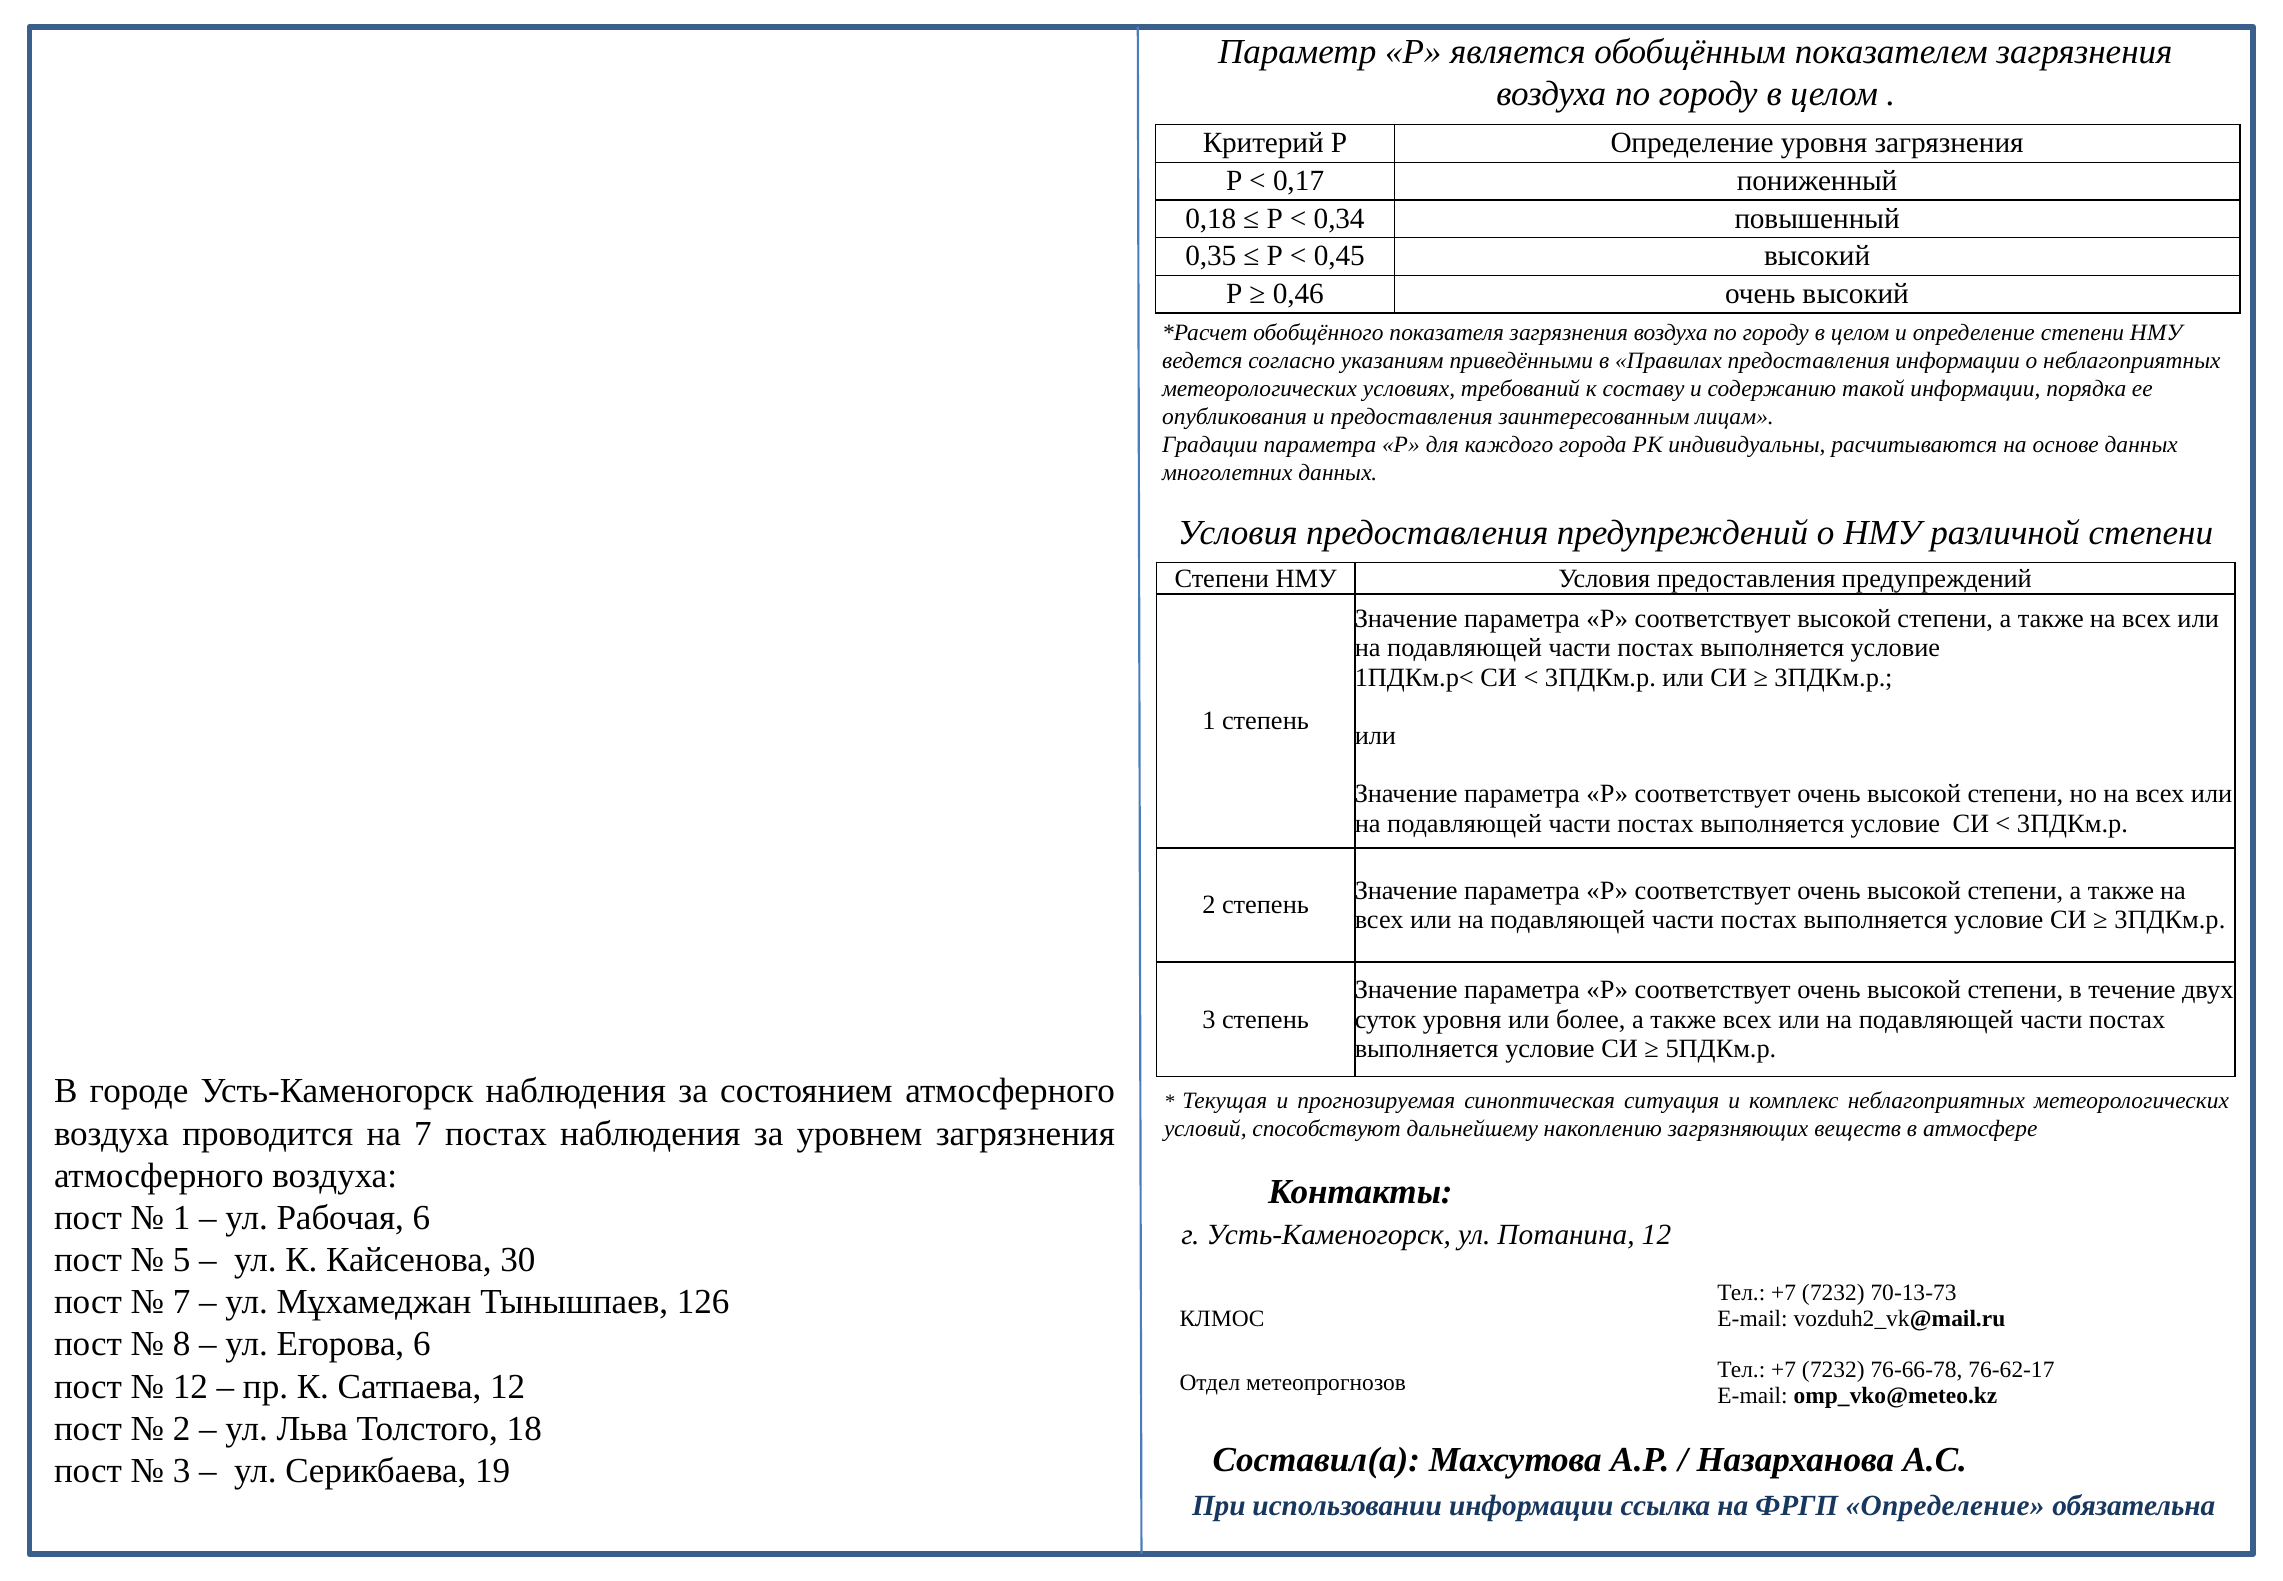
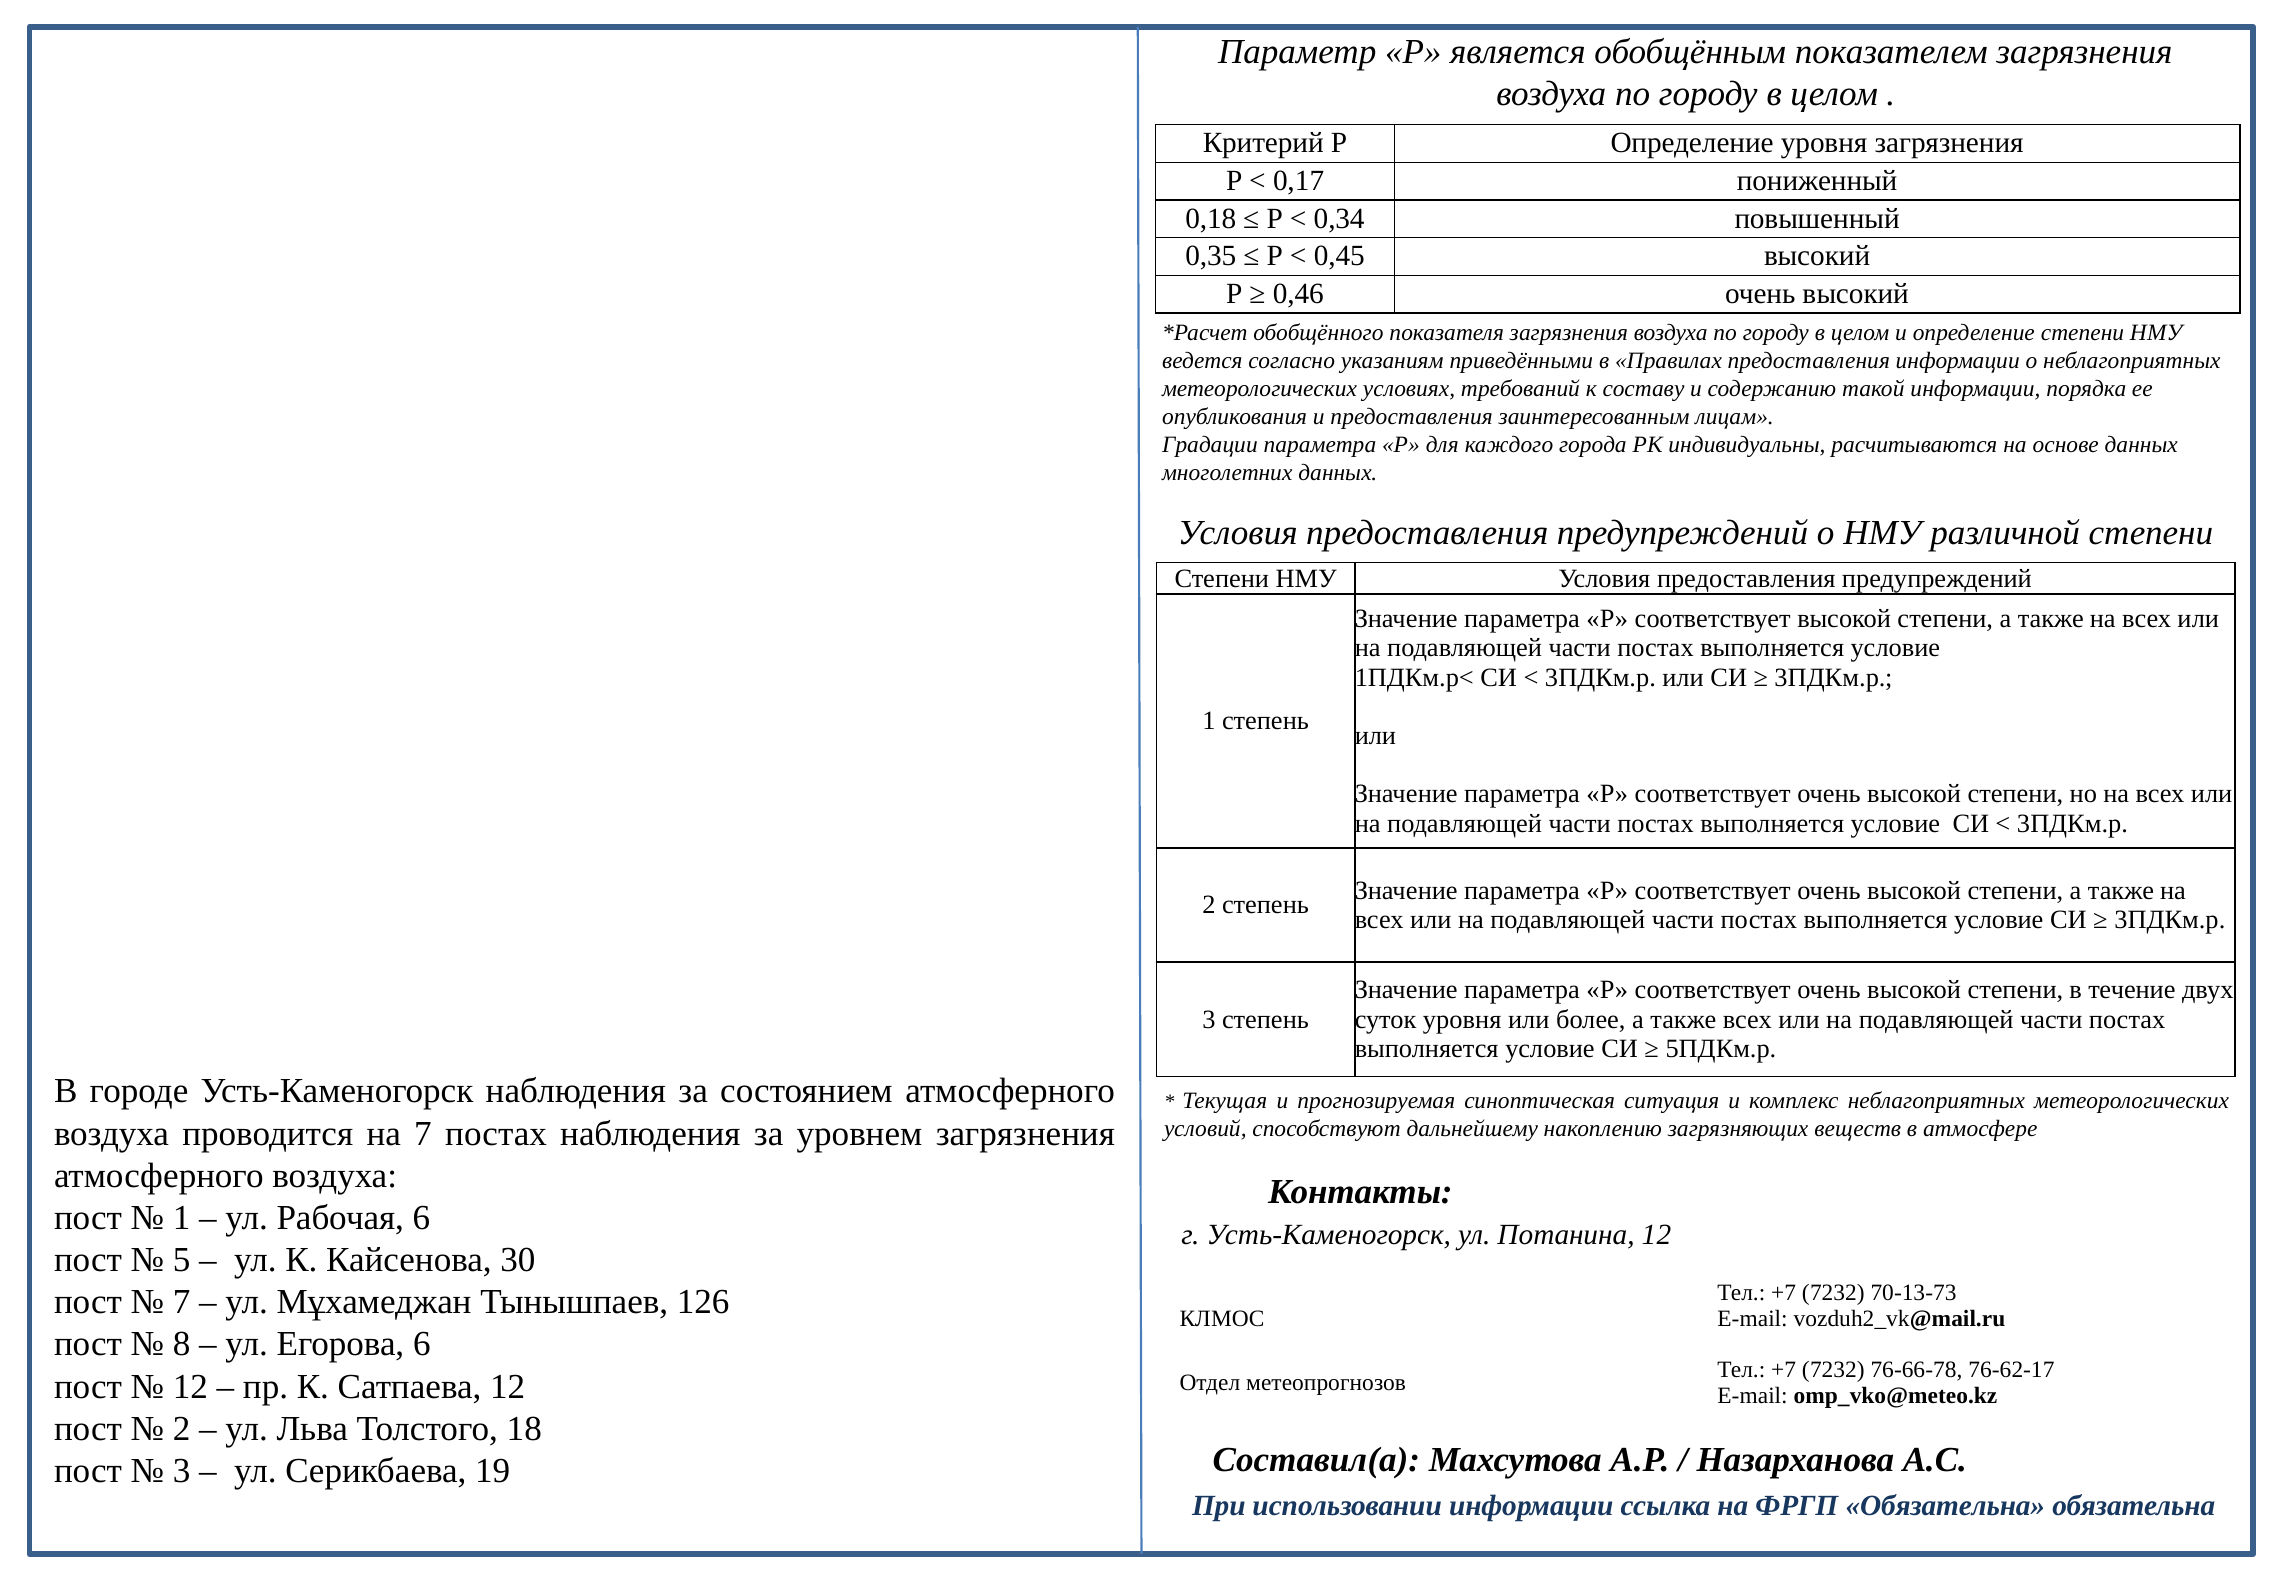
ФРГП Определение: Определение -> Обязательна (1945, 1505)
